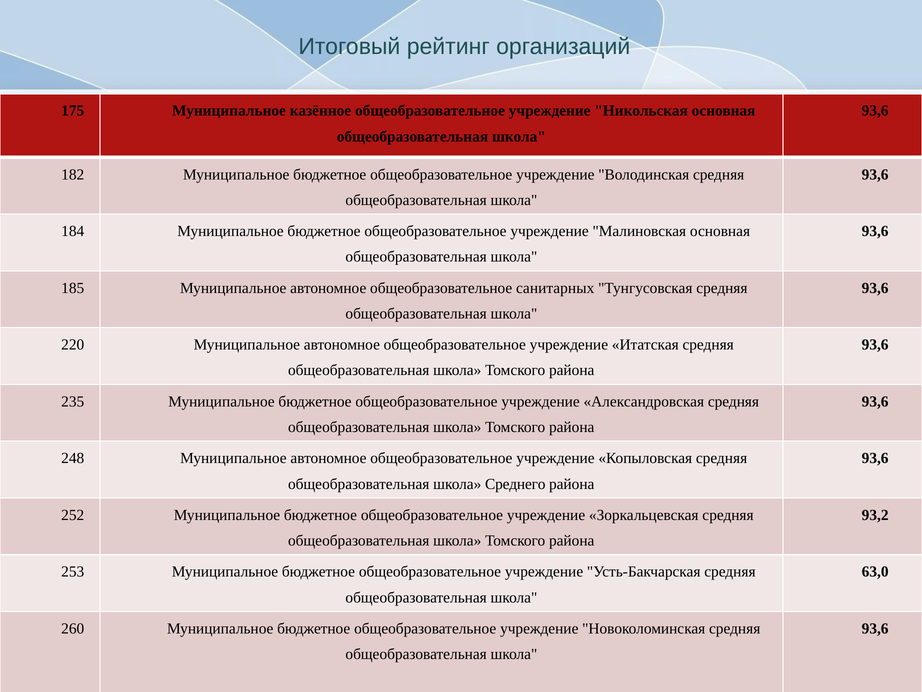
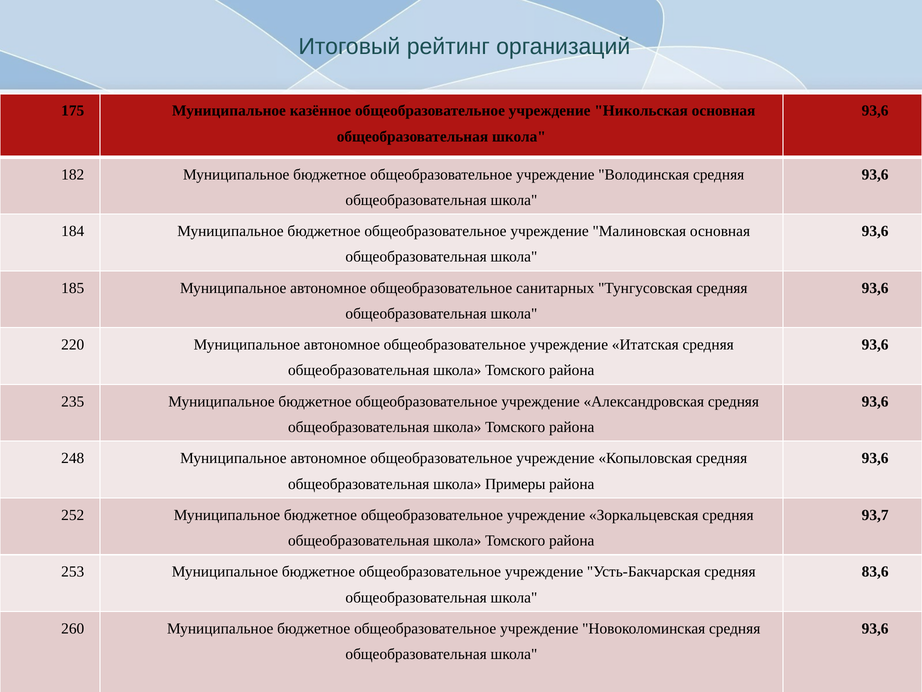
Среднего: Среднего -> Примеры (515, 484)
93,2: 93,2 -> 93,7 (875, 515)
63,0: 63,0 -> 83,6 (875, 571)
